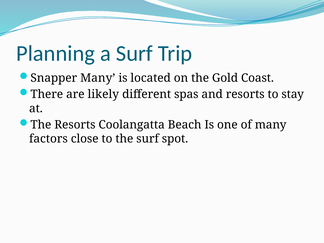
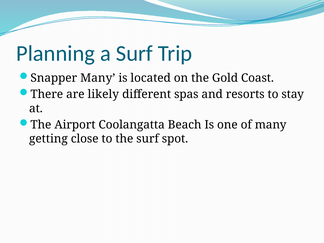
The Resorts: Resorts -> Airport (75, 125)
factors: factors -> getting (48, 139)
